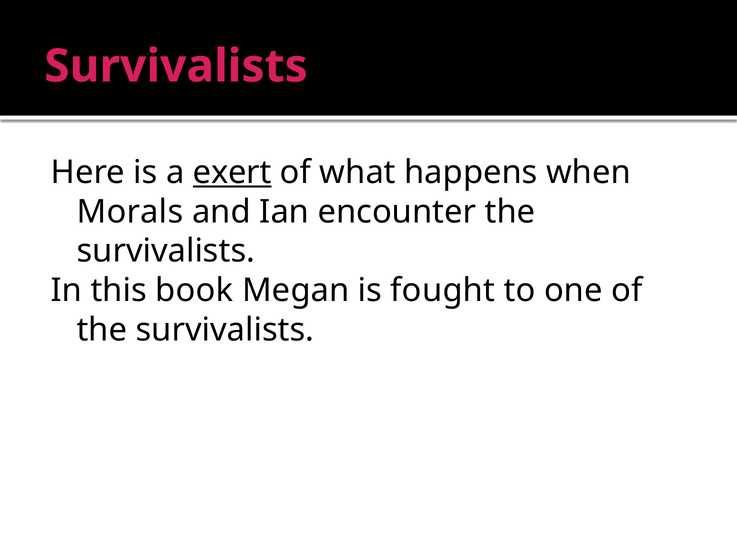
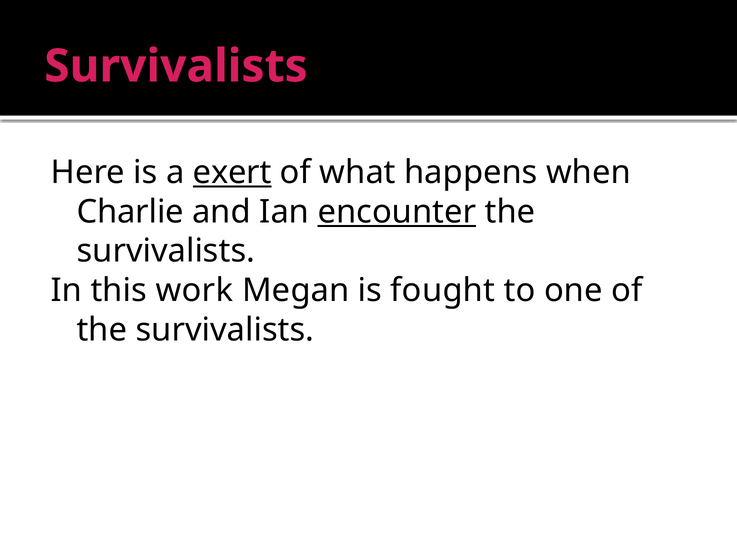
Morals: Morals -> Charlie (130, 212)
encounter underline: none -> present (397, 212)
book: book -> work (194, 290)
